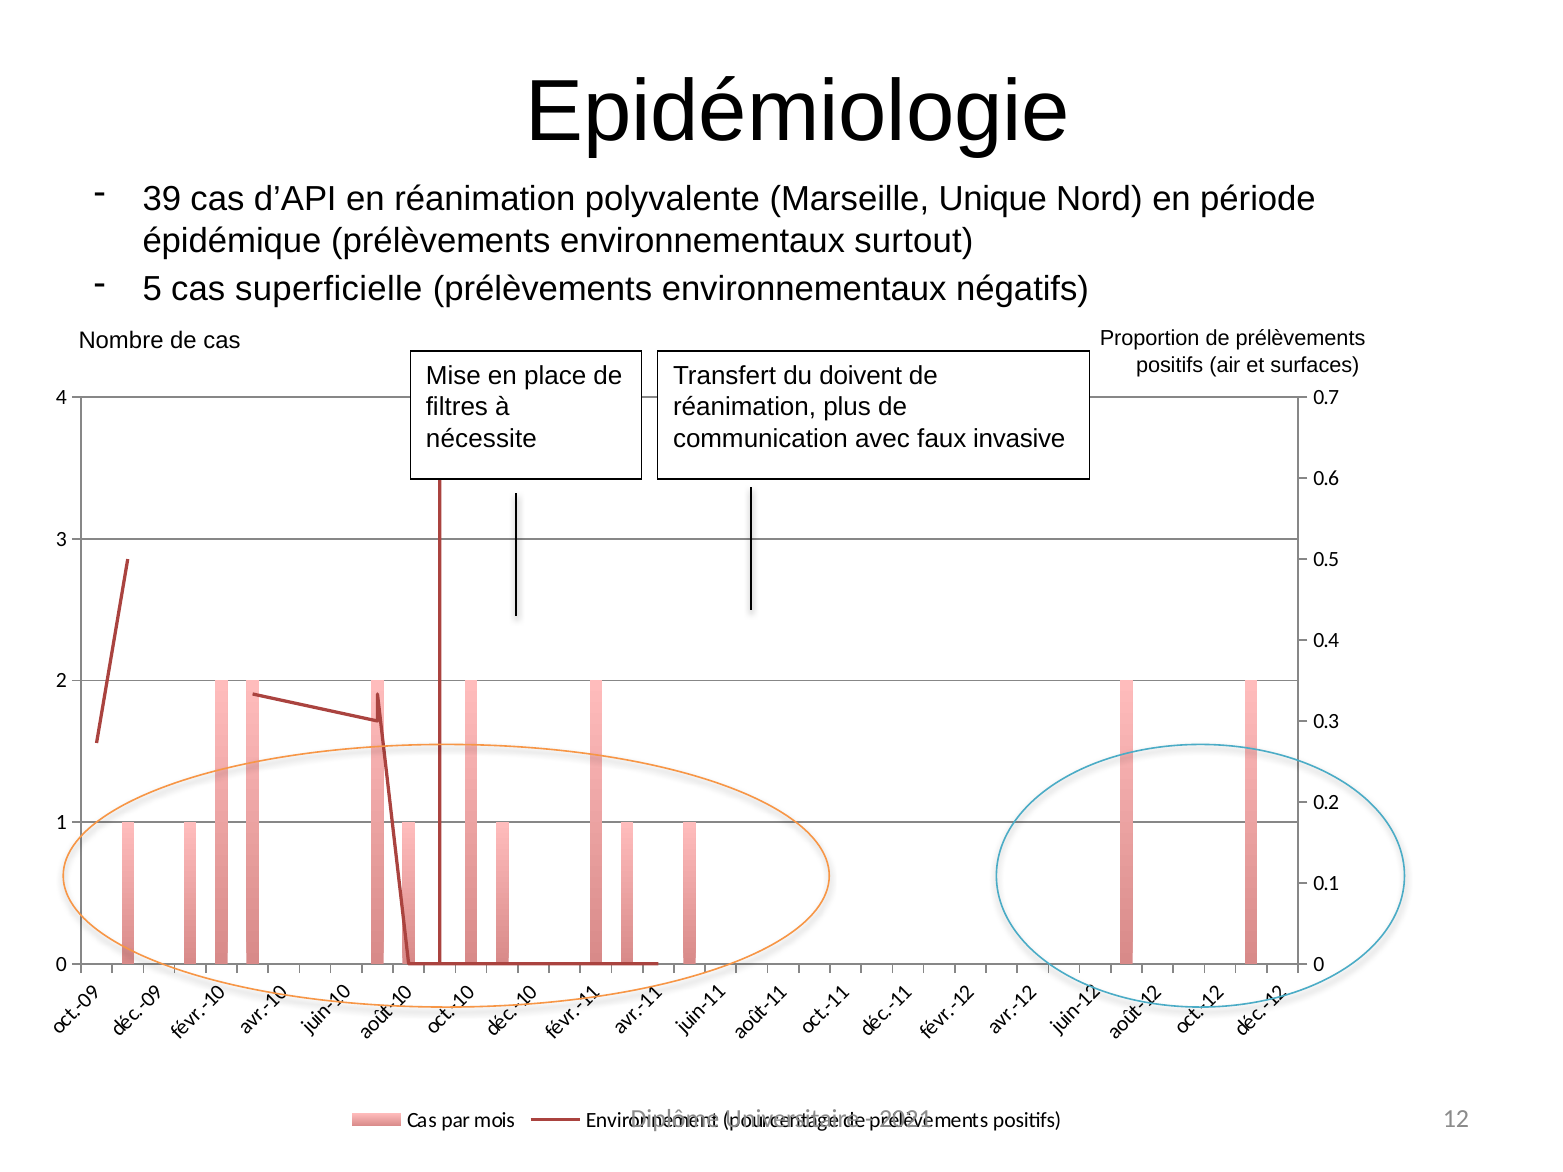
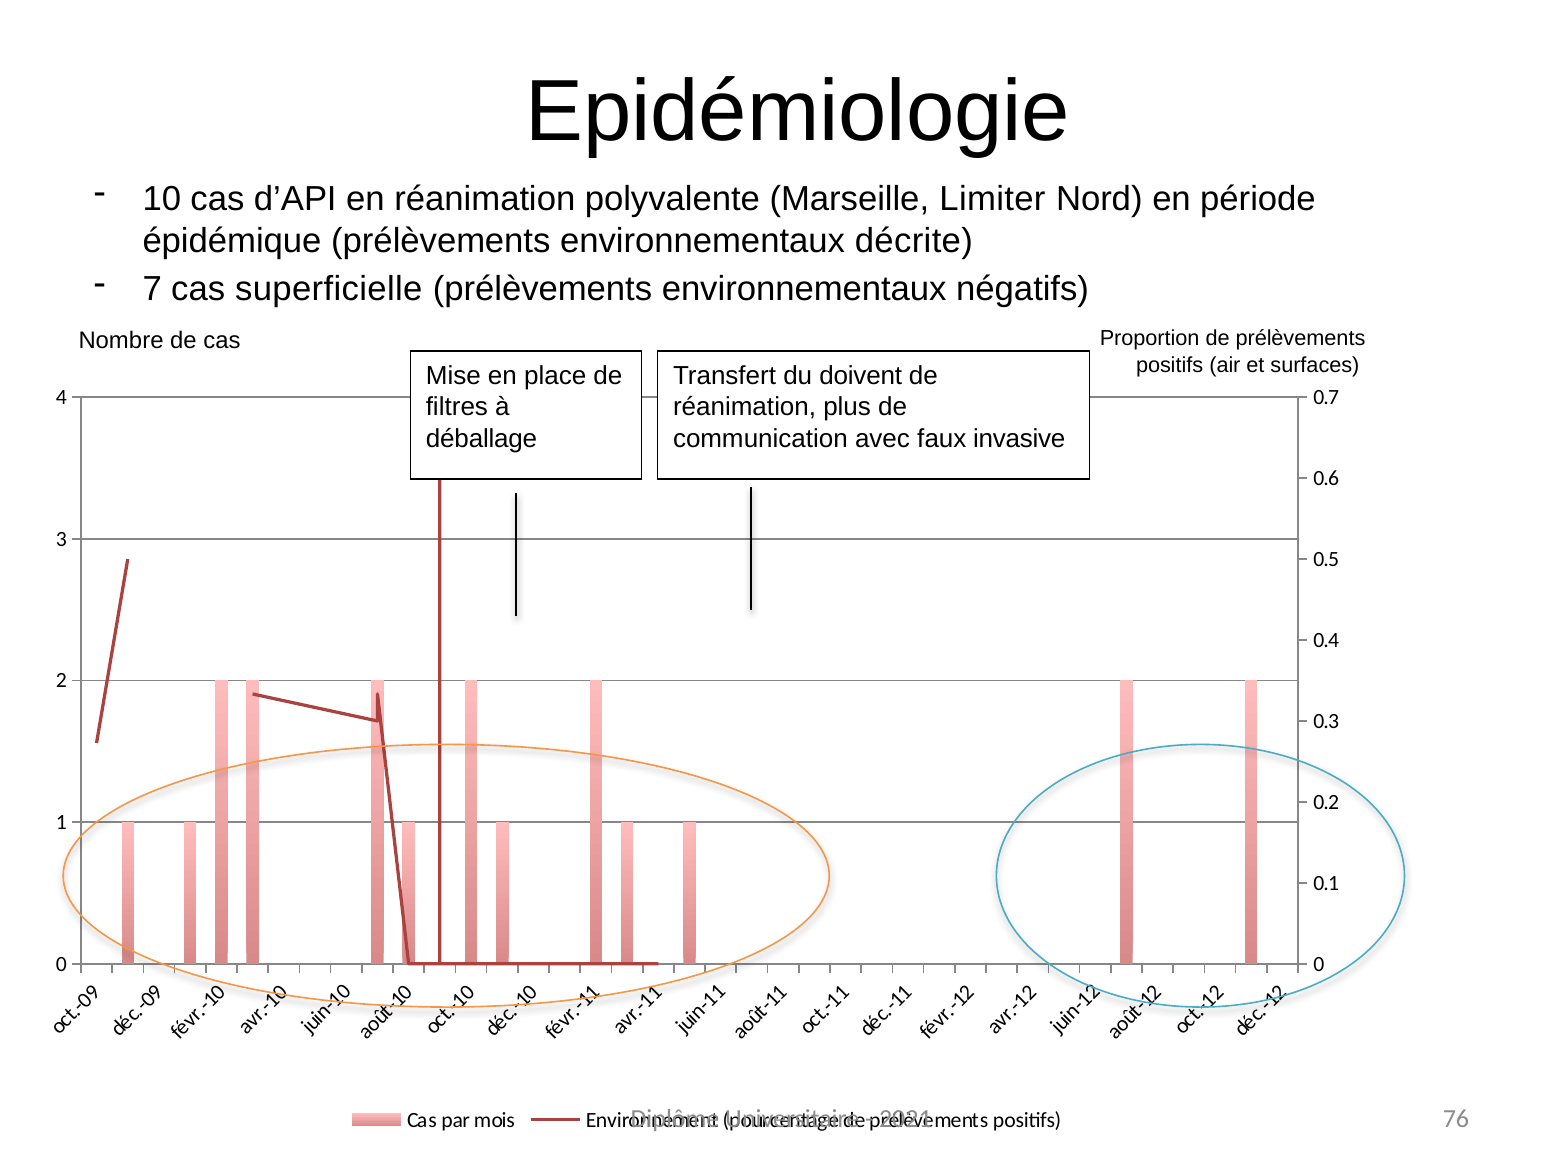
39: 39 -> 10 (162, 199)
Unique: Unique -> Limiter (992, 199)
surtout: surtout -> décrite (914, 241)
5: 5 -> 7 (152, 289)
nécessite: nécessite -> déballage (482, 439)
12: 12 -> 76 (1456, 1119)
